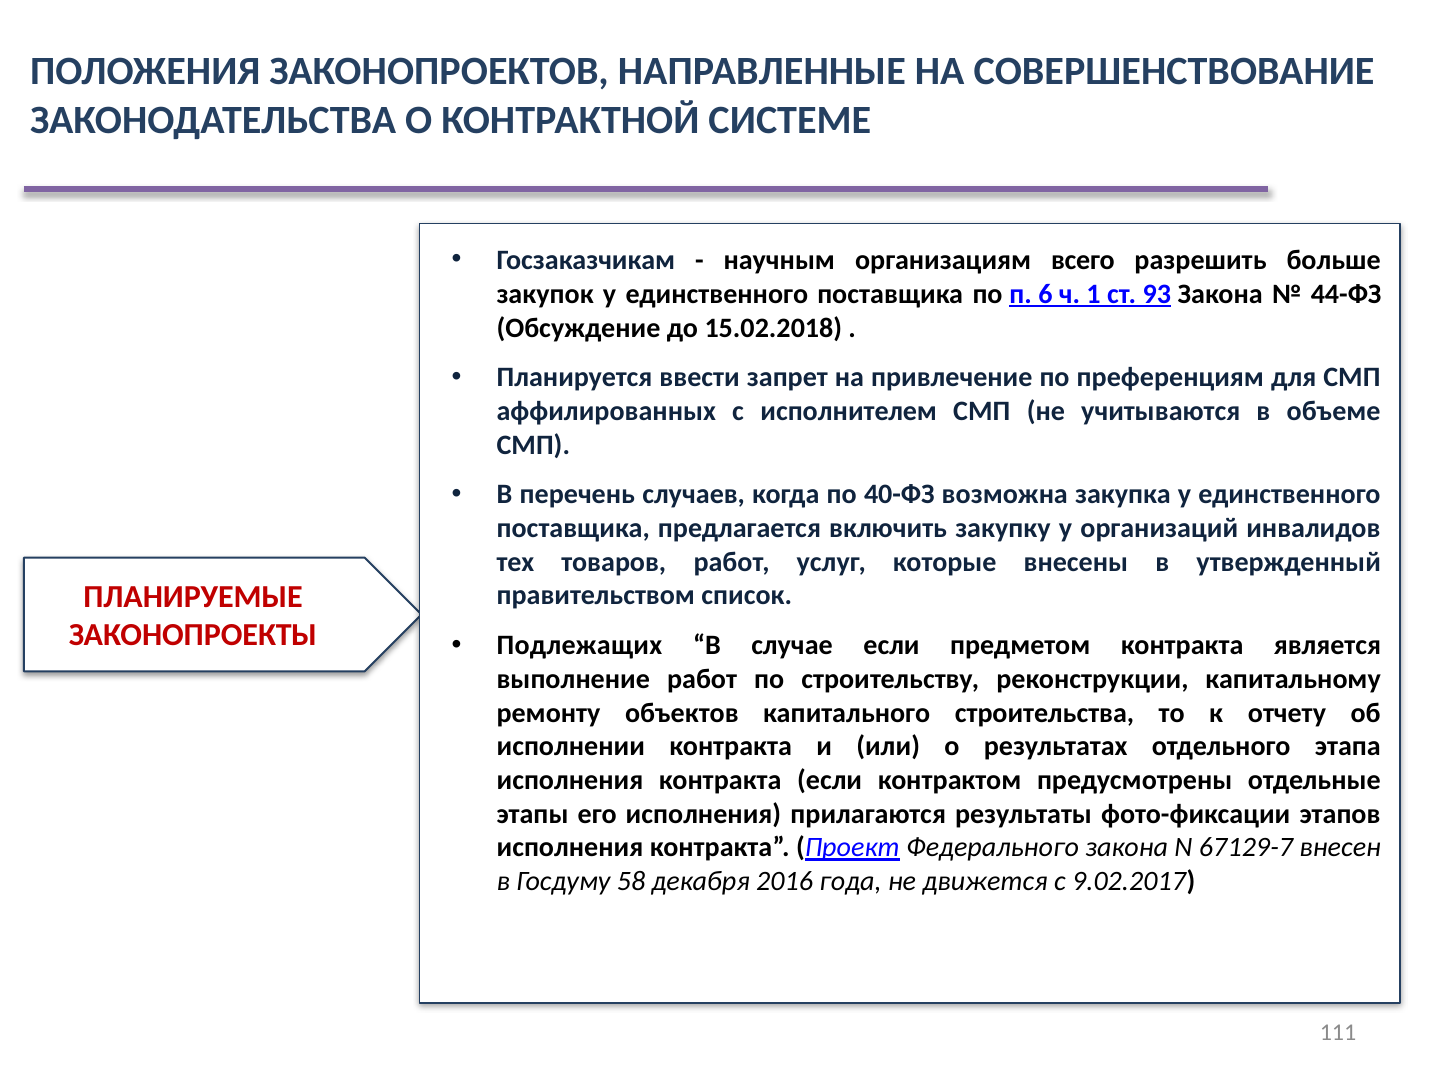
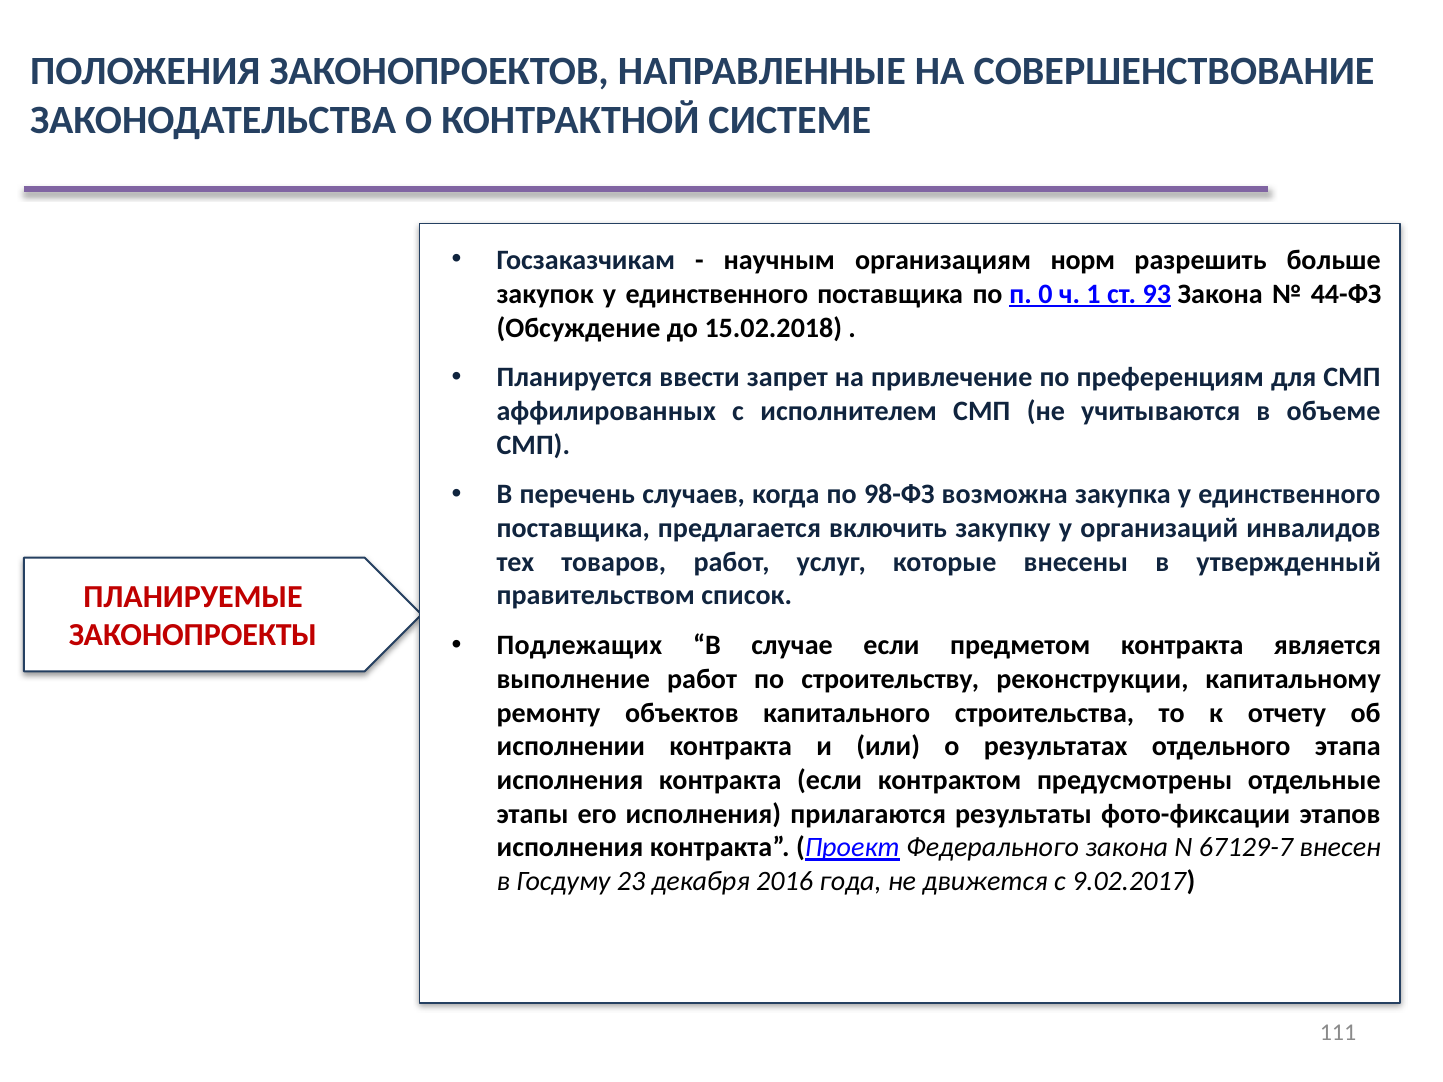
всего: всего -> норм (1083, 260)
6: 6 -> 0 (1045, 294)
40-ФЗ: 40-ФЗ -> 98-ФЗ (899, 495)
58: 58 -> 23 (631, 882)
